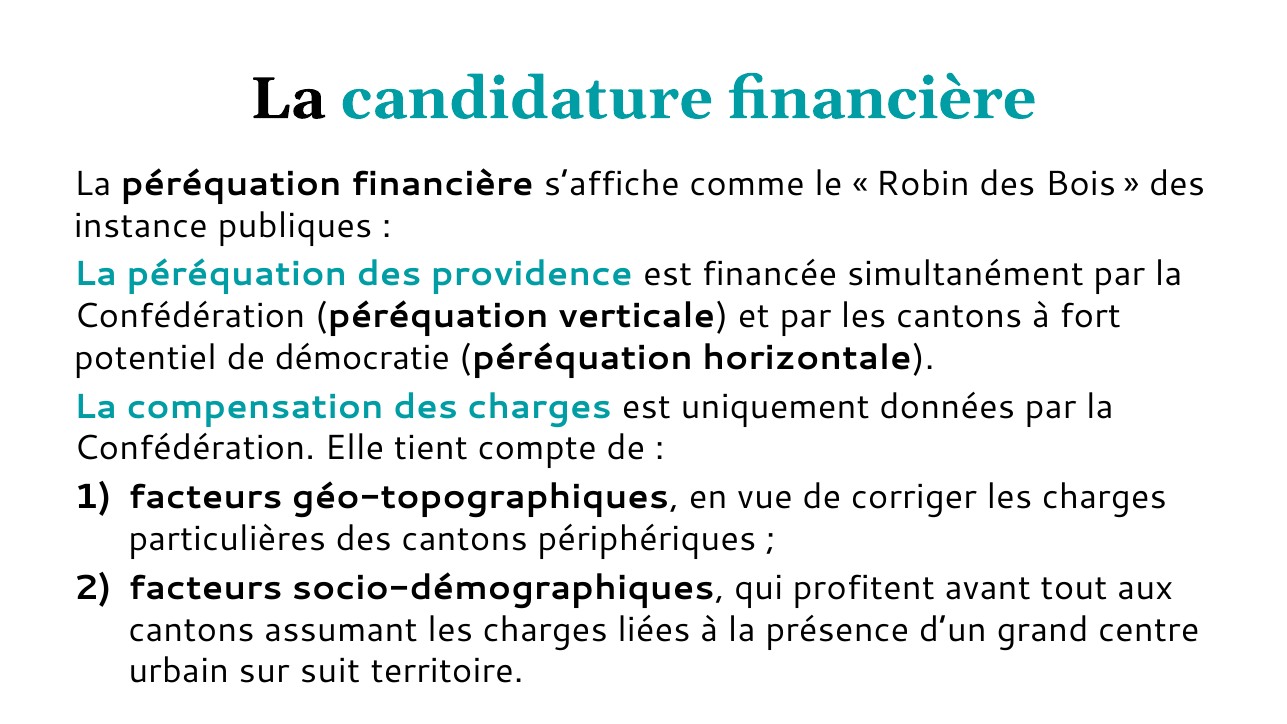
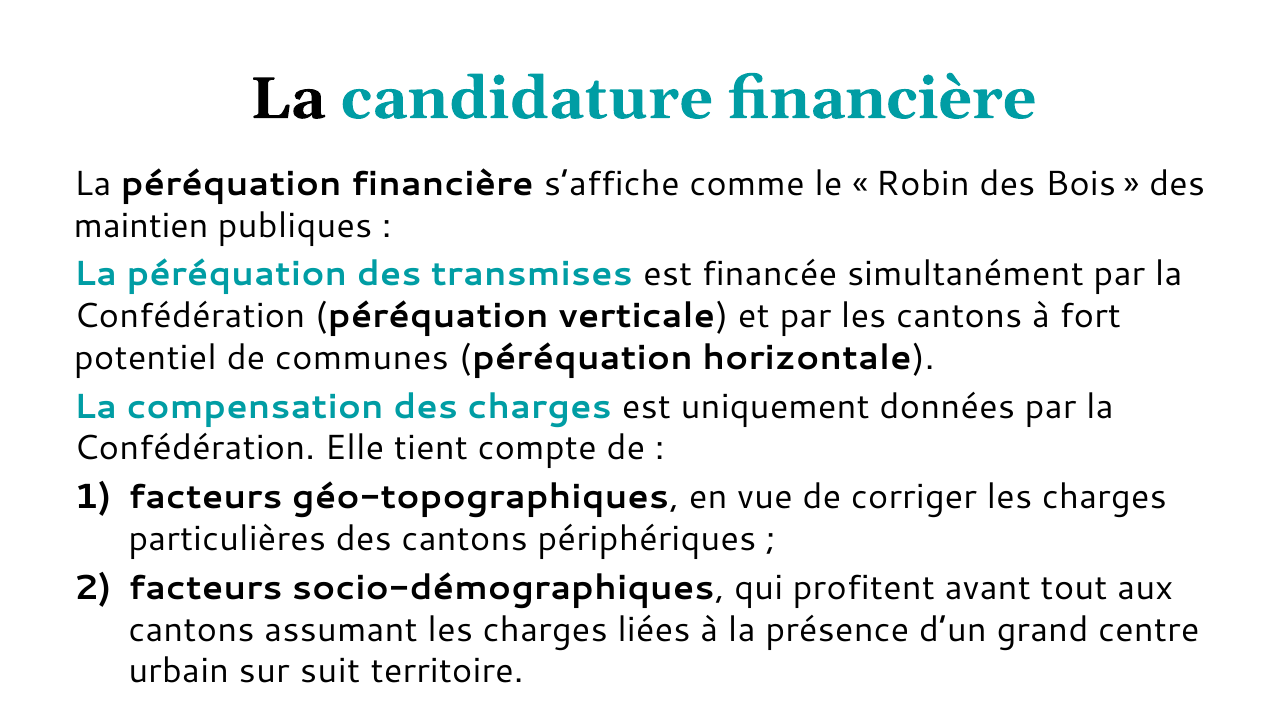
instance: instance -> maintien (141, 225)
providence: providence -> transmises (532, 274)
démocratie: démocratie -> communes (362, 358)
